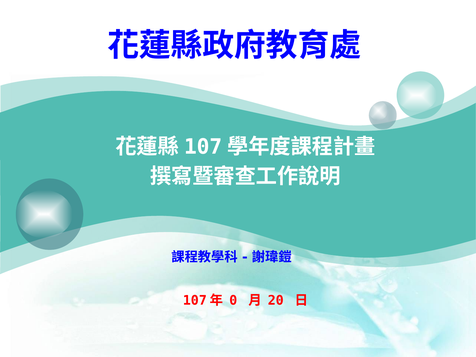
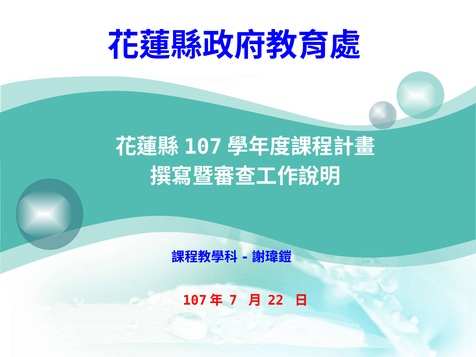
0: 0 -> 7 (233, 300)
20: 20 -> 22 (276, 300)
